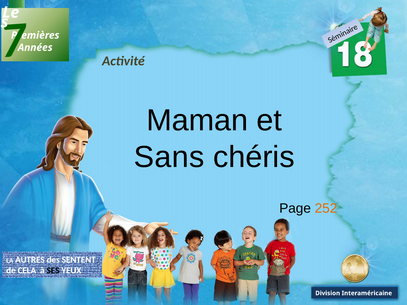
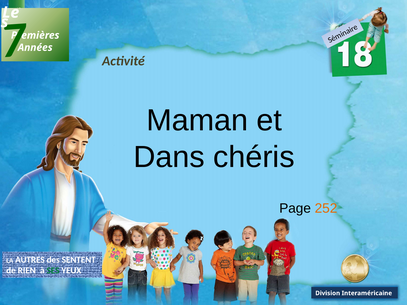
Sans: Sans -> Dans (169, 157)
CELA: CELA -> RIEN (27, 271)
SES colour: black -> green (53, 271)
